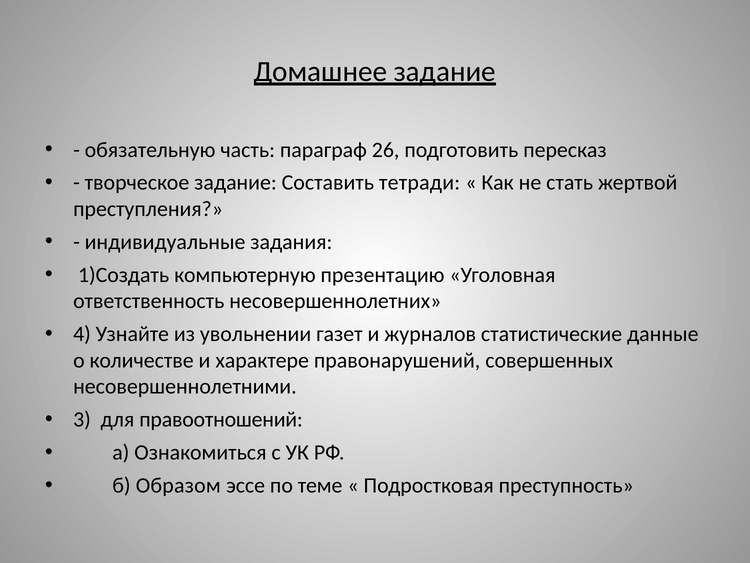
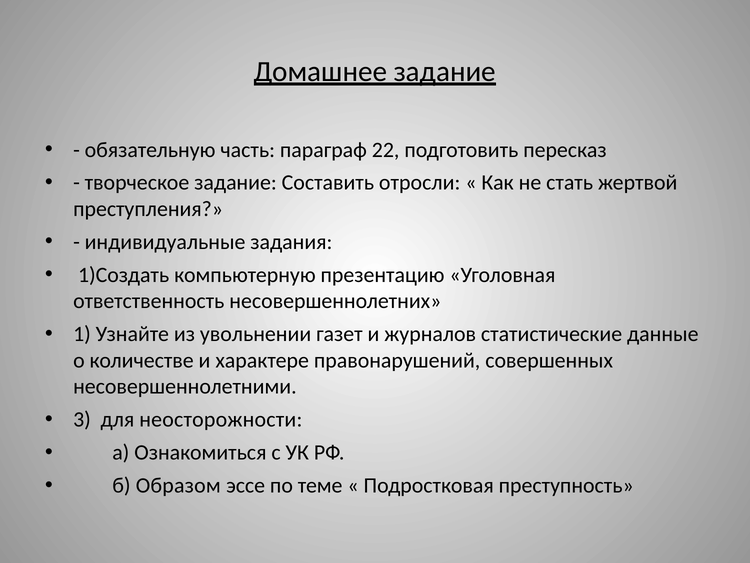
26: 26 -> 22 (386, 150)
тетради: тетради -> отросли (420, 183)
4: 4 -> 1 (82, 334)
правоотношений: правоотношений -> неосторожности (221, 419)
